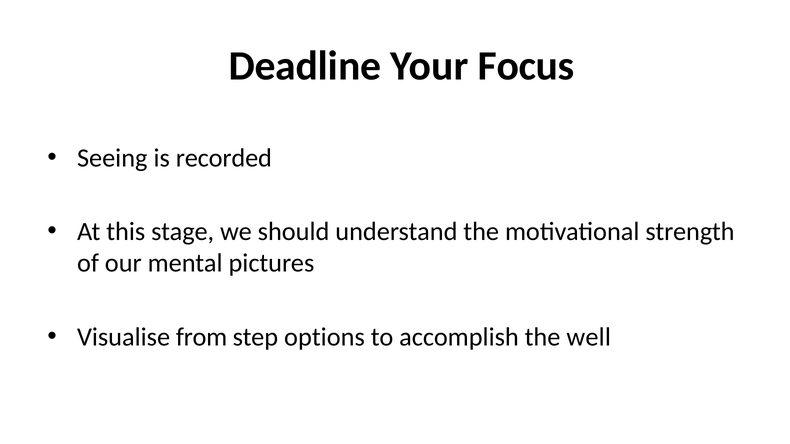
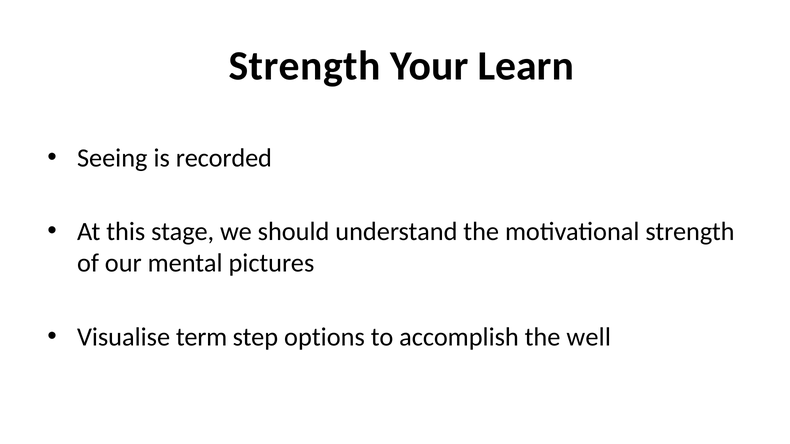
Deadline: Deadline -> Strength (305, 66)
Focus: Focus -> Learn (526, 66)
from: from -> term (202, 337)
